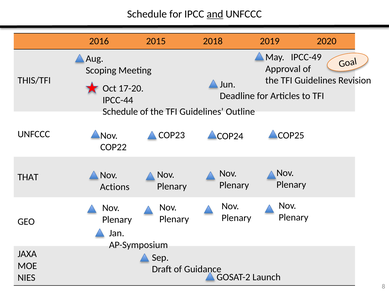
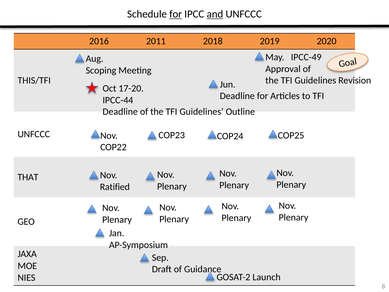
for underline: none -> present (176, 14)
2015: 2015 -> 2011 (156, 41)
Schedule: Schedule -> Deadline (120, 112)
Actions: Actions -> Ratified (115, 187)
